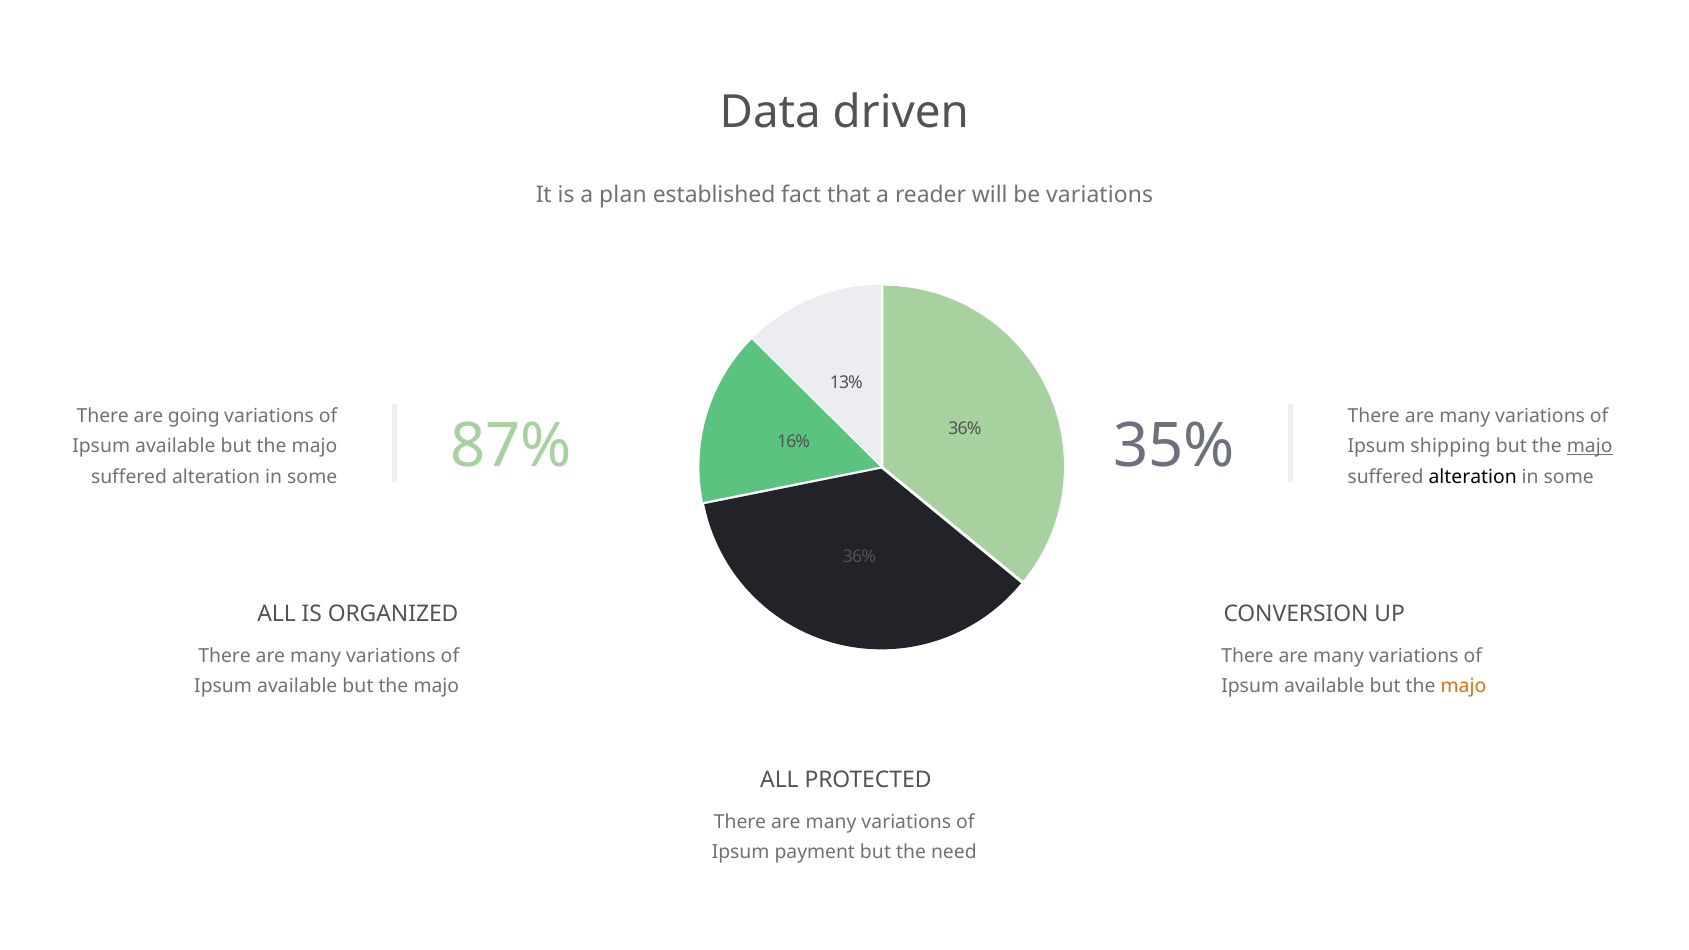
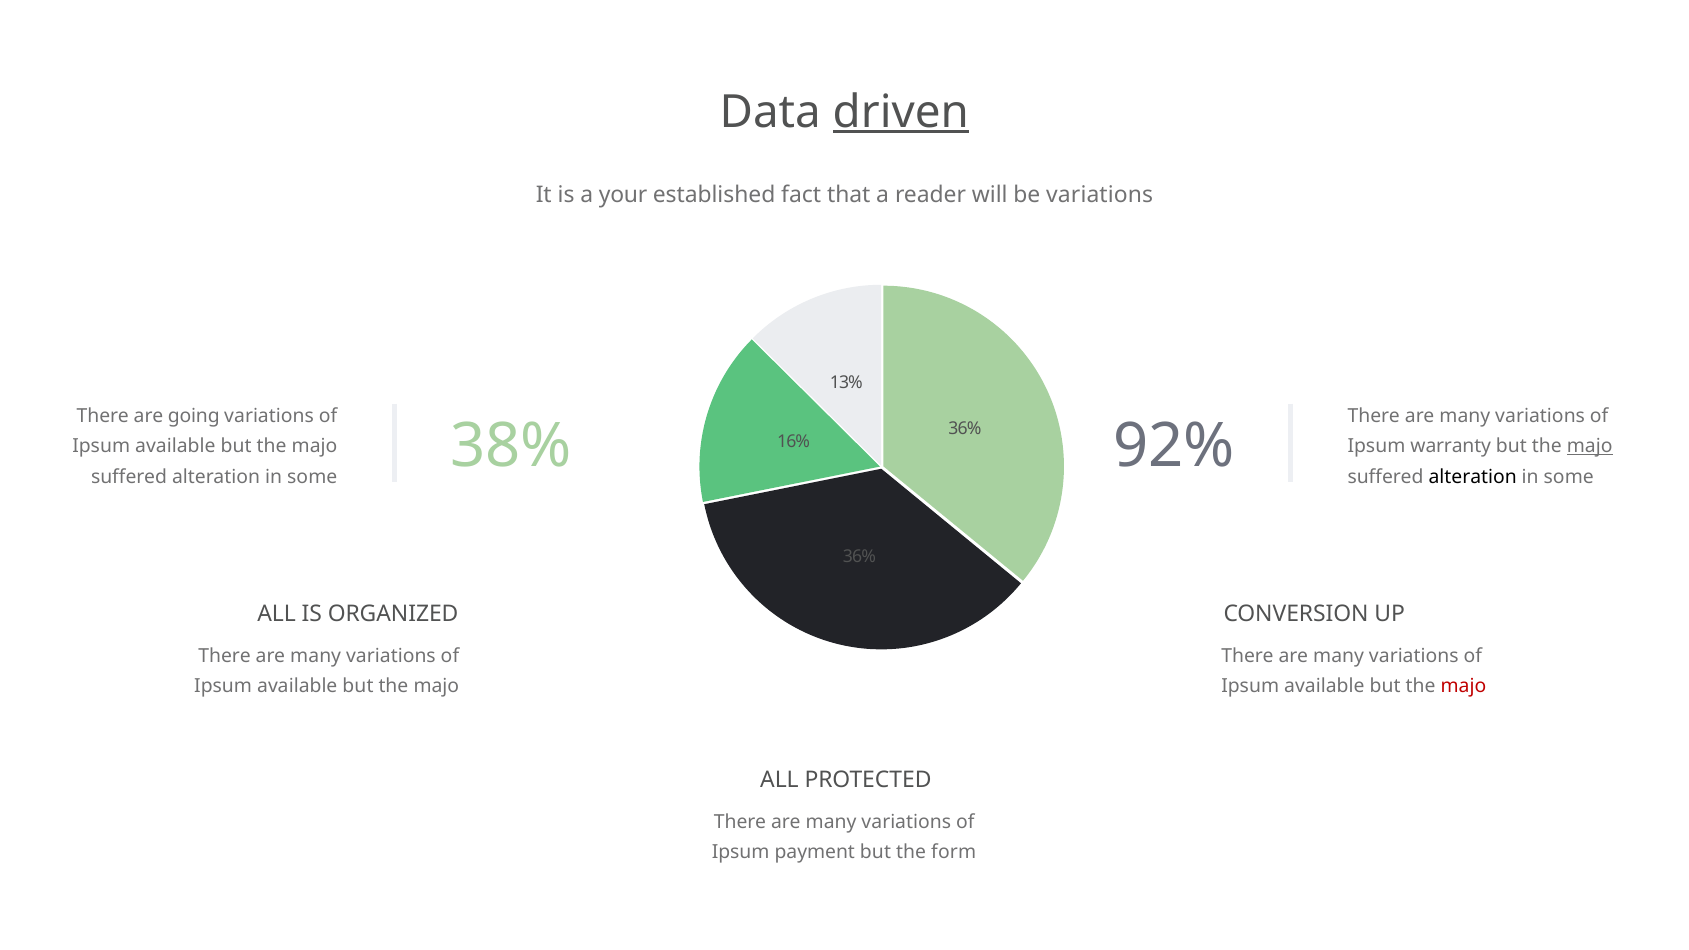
driven underline: none -> present (901, 112)
plan: plan -> your (623, 195)
35%: 35% -> 92% (1174, 446)
shipping: shipping -> warranty (1451, 447)
87%: 87% -> 38% (511, 446)
majo colour: orange -> red (1463, 686)
need: need -> form (954, 852)
